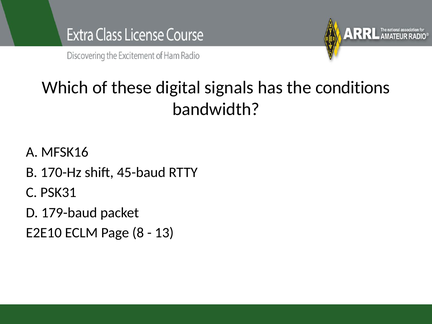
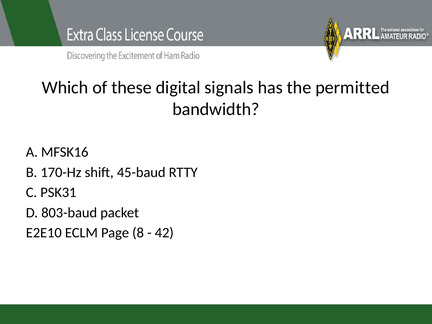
conditions: conditions -> permitted (352, 88)
179-baud: 179-baud -> 803-baud (69, 213)
13: 13 -> 42 (164, 233)
